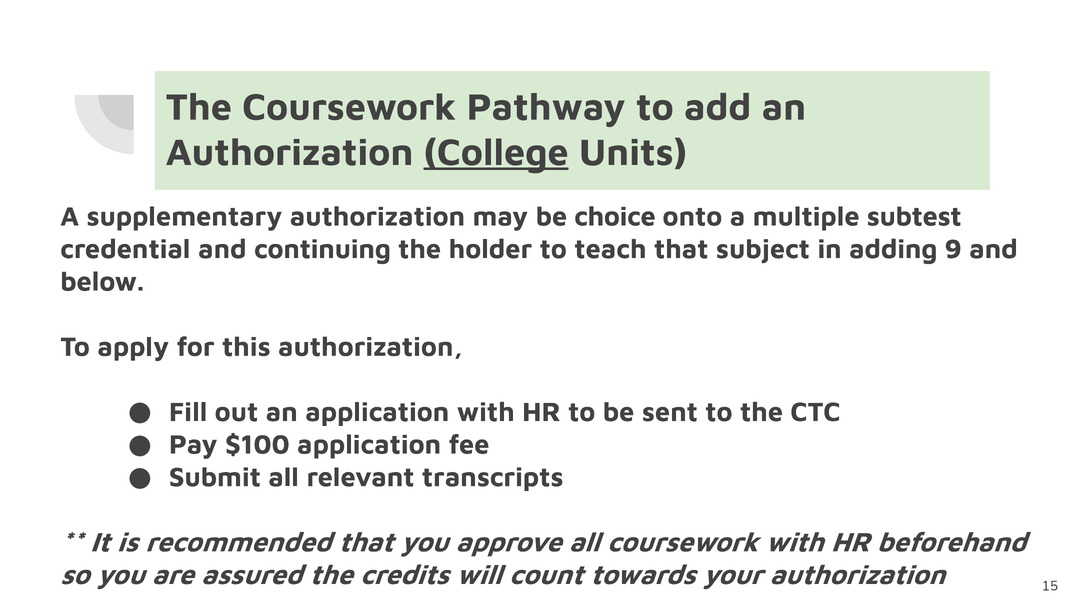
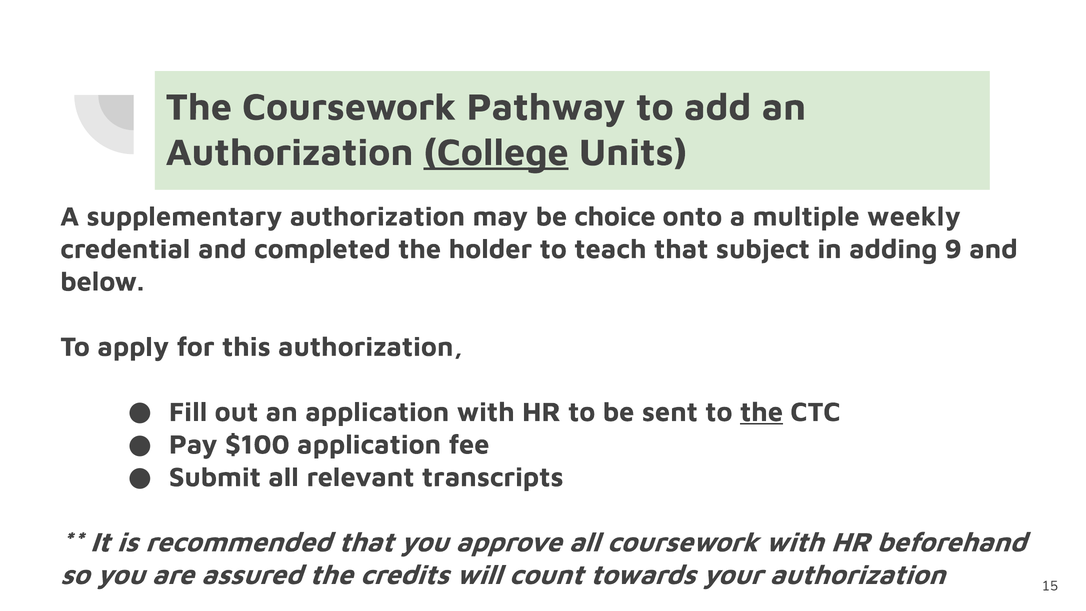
subtest: subtest -> weekly (914, 216)
continuing: continuing -> completed (322, 249)
the underline: none -> present (762, 412)
